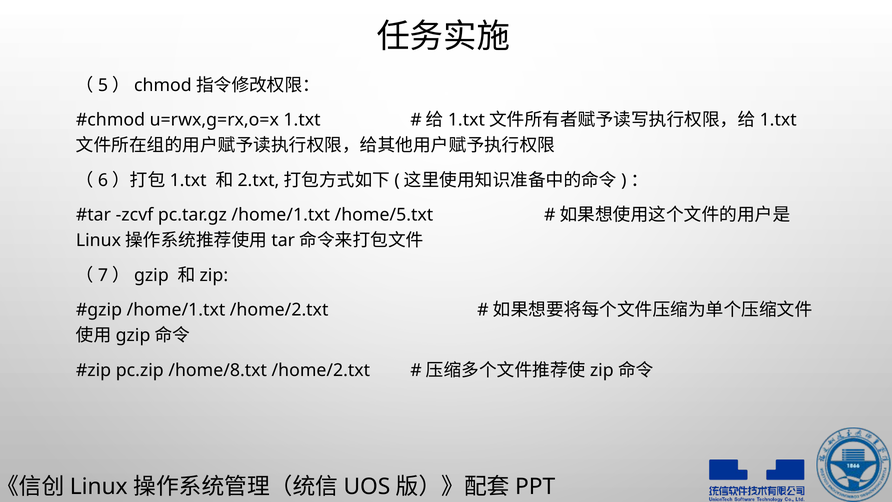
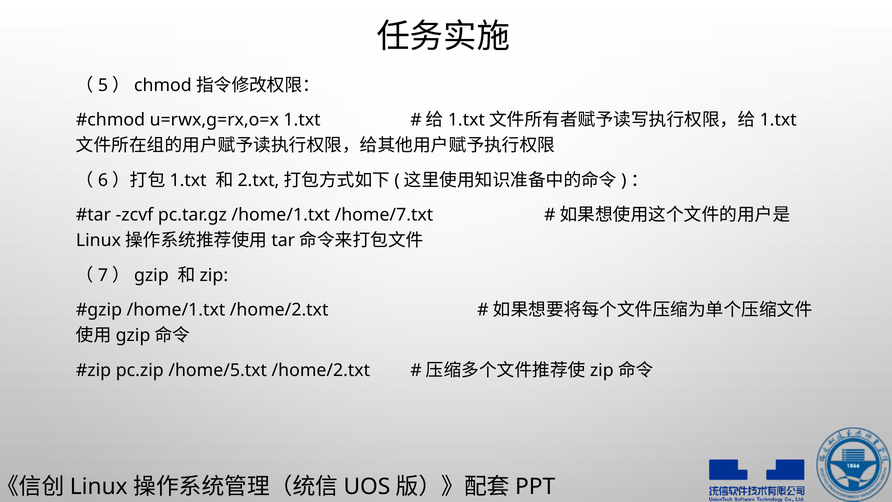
/home/5.txt: /home/5.txt -> /home/7.txt (384, 215)
/home/8.txt: /home/8.txt -> /home/5.txt (218, 370)
